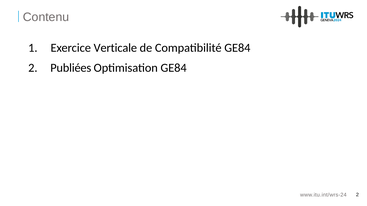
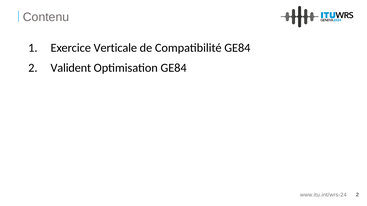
Publiées: Publiées -> Valident (71, 68)
